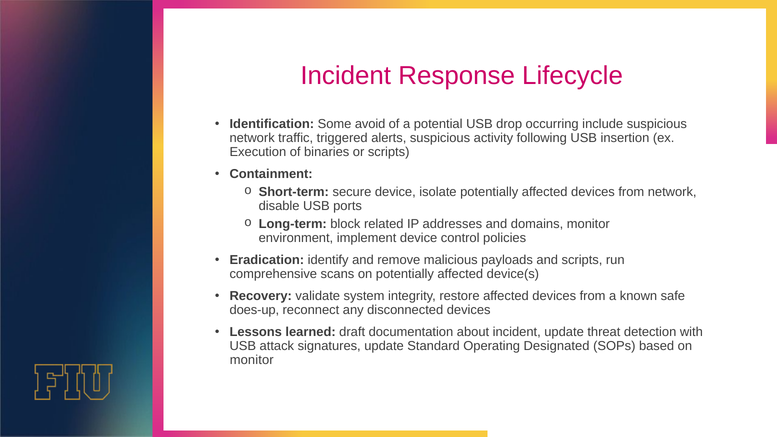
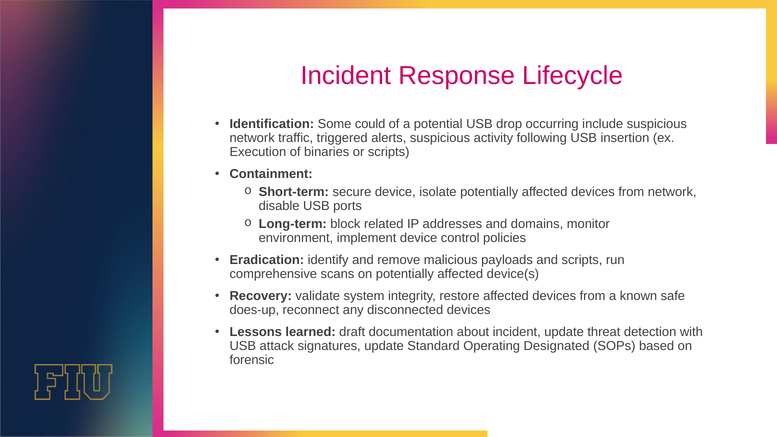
avoid: avoid -> could (370, 124)
monitor: monitor -> forensic (252, 360)
